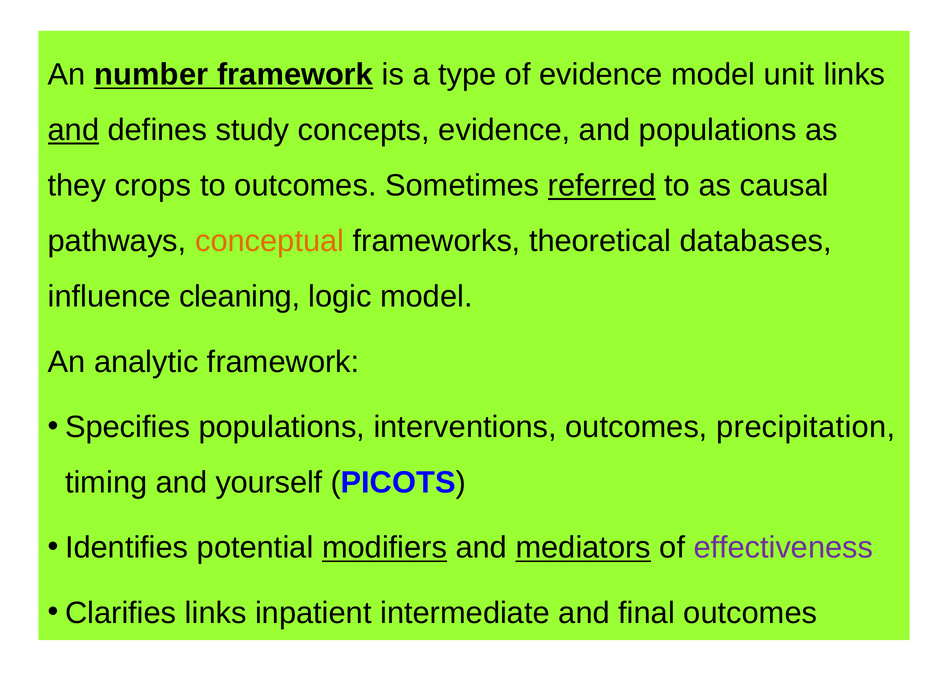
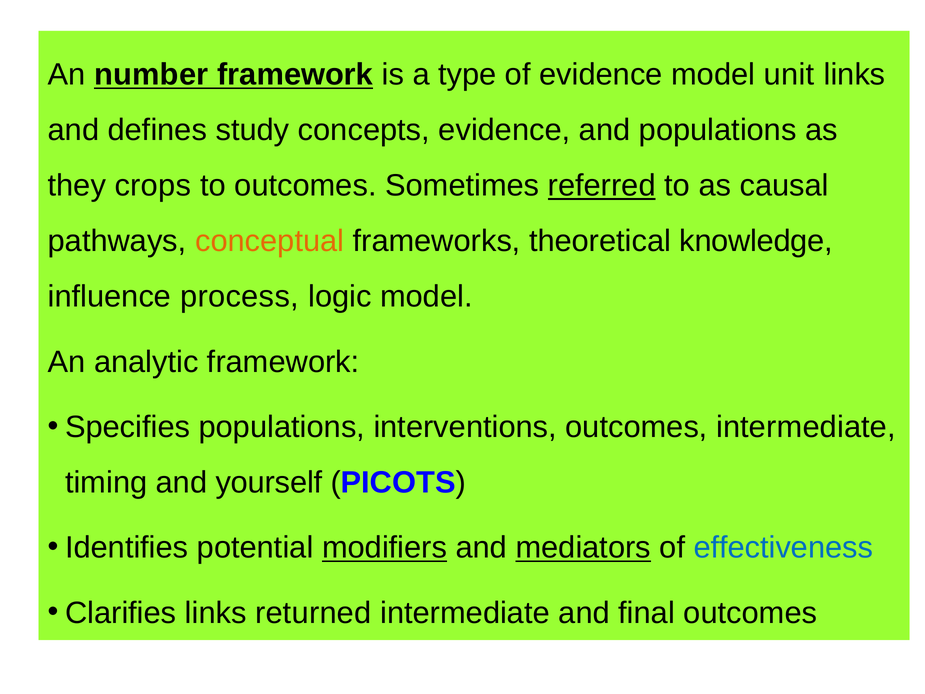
and underline: present -> none (73, 130)
databases: databases -> knowledge (756, 241)
cleaning: cleaning -> process (239, 297)
outcomes precipitation: precipitation -> intermediate (806, 427)
effectiveness colour: purple -> blue (783, 548)
inpatient: inpatient -> returned (313, 613)
